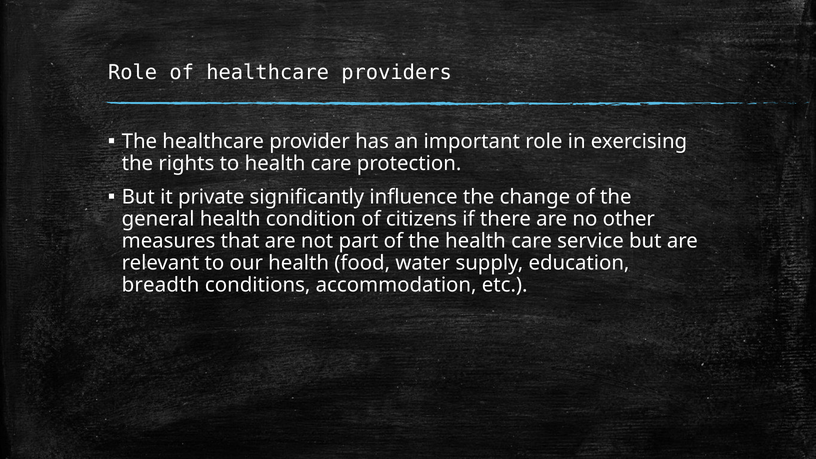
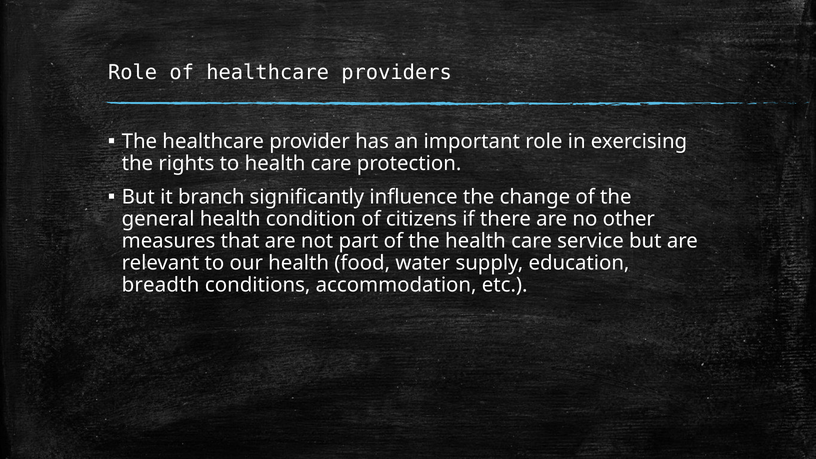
private: private -> branch (211, 197)
